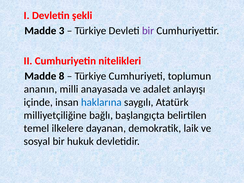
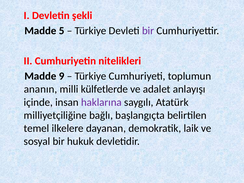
3: 3 -> 5 (62, 31)
8: 8 -> 9 (62, 76)
anayasada: anayasada -> külfetlerde (104, 89)
haklarına colour: blue -> purple (101, 102)
